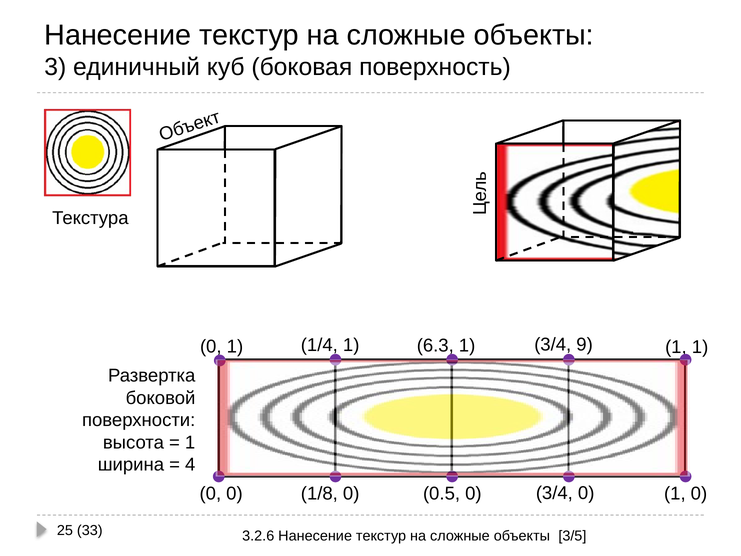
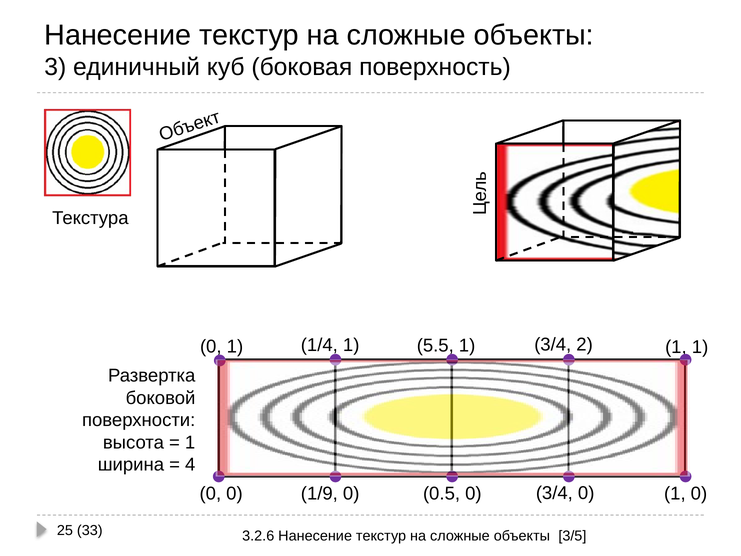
9: 9 -> 2 (585, 344)
6.3: 6.3 -> 5.5 (435, 346)
1/8: 1/8 -> 1/9 (319, 494)
